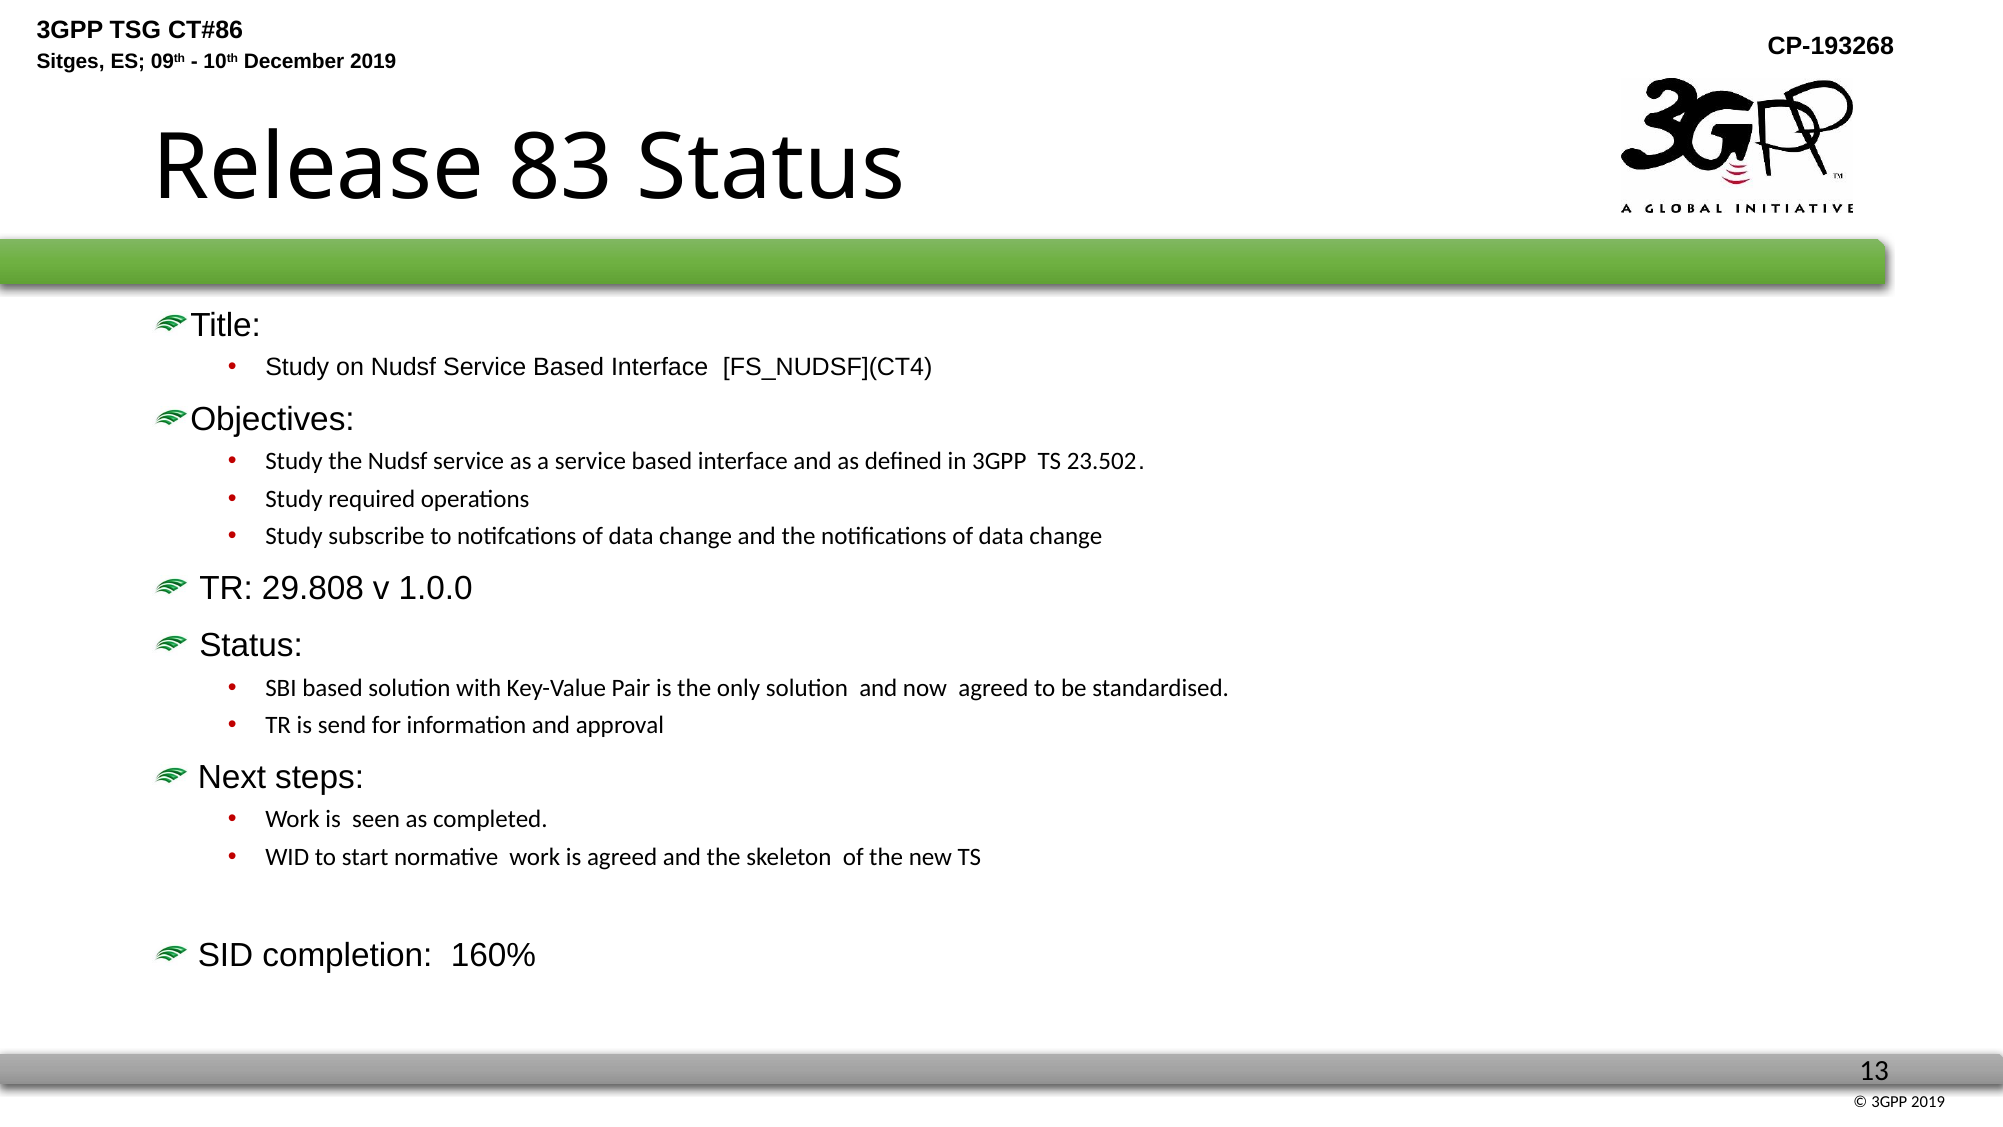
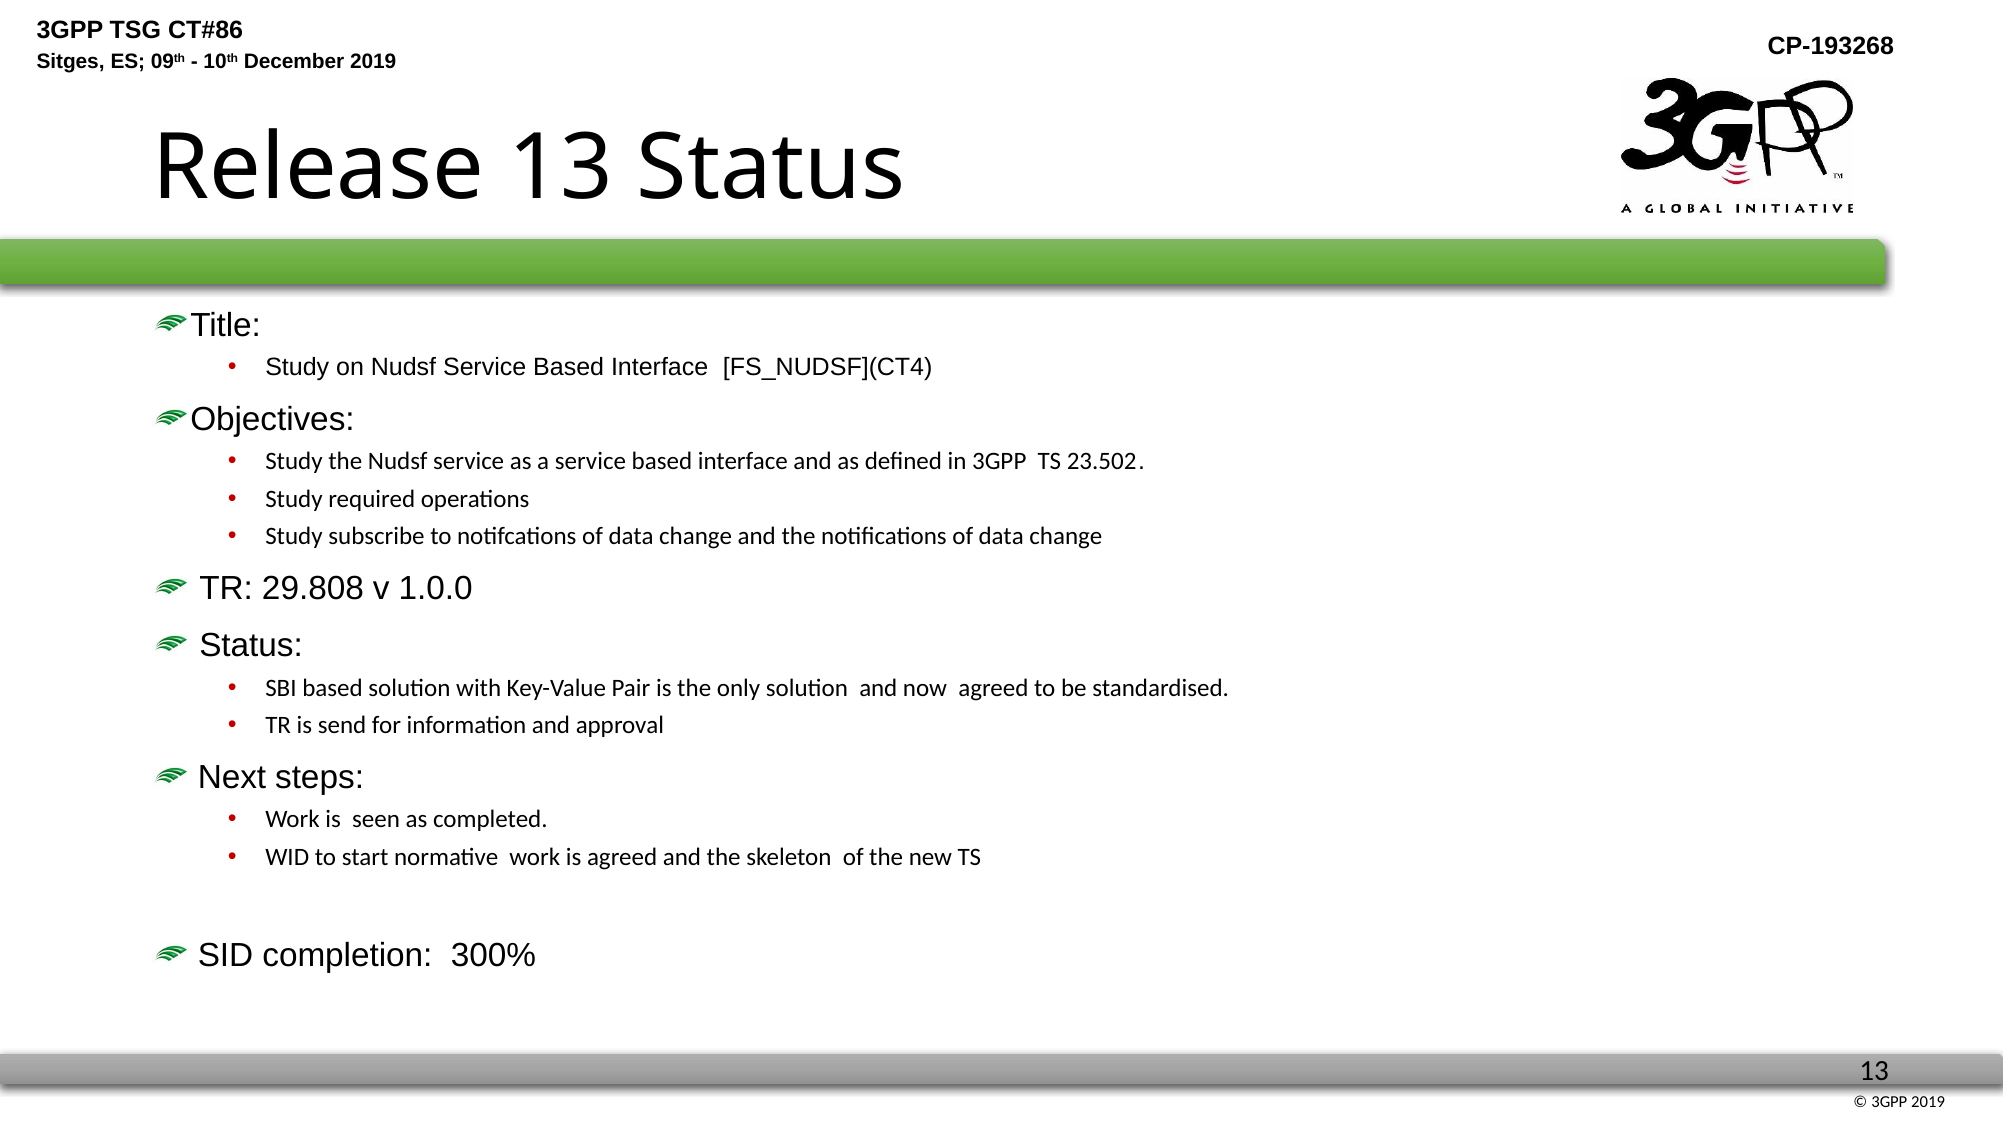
Release 83: 83 -> 13 (560, 168)
160%: 160% -> 300% (493, 956)
